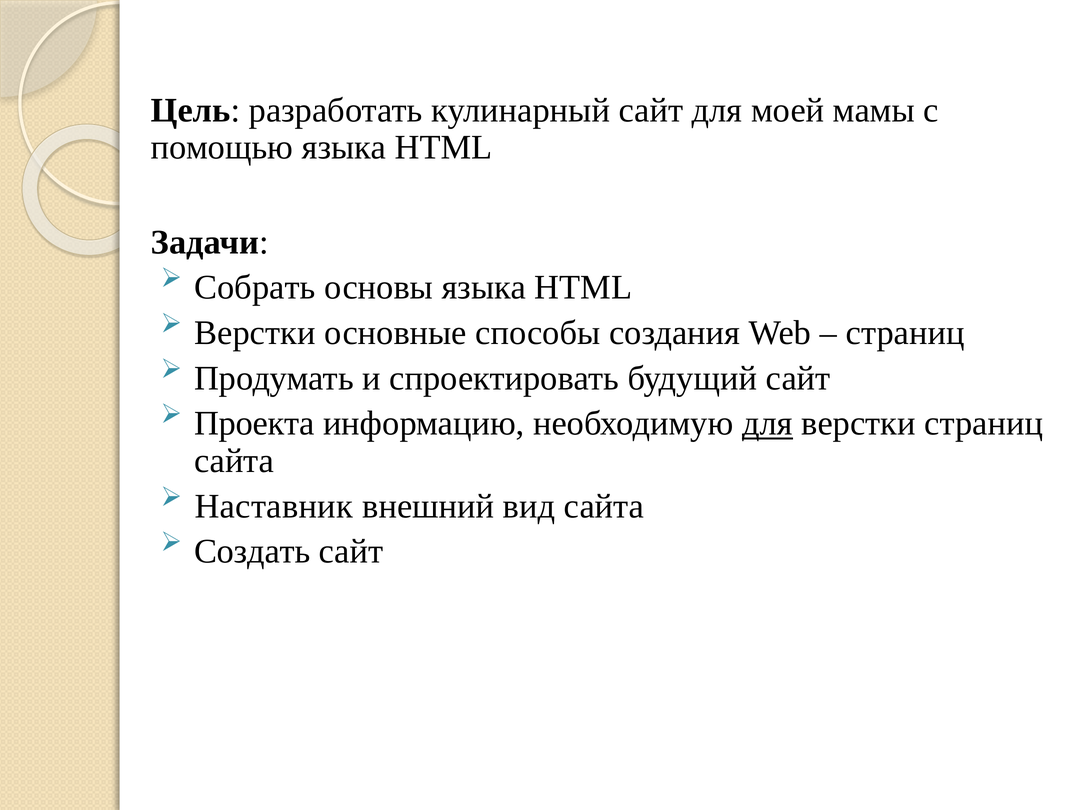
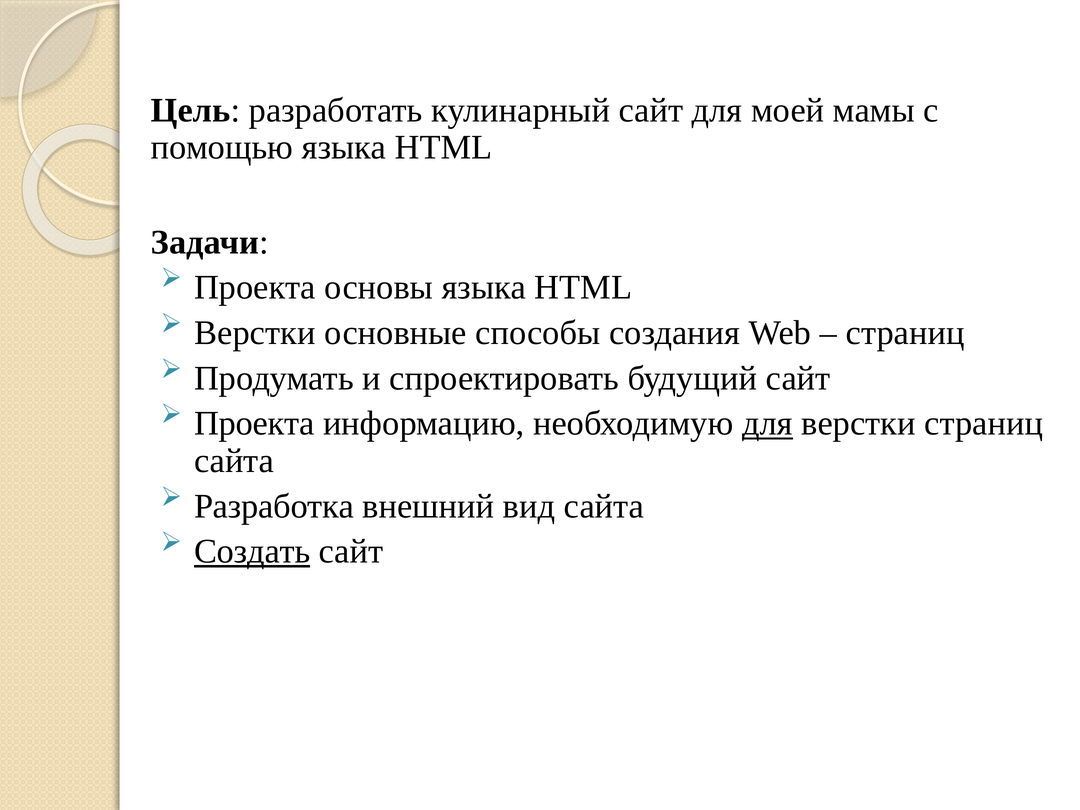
Собрать: Собрать -> Проекта (255, 288)
Наставник: Наставник -> Разработка (274, 506)
Создать underline: none -> present (252, 551)
